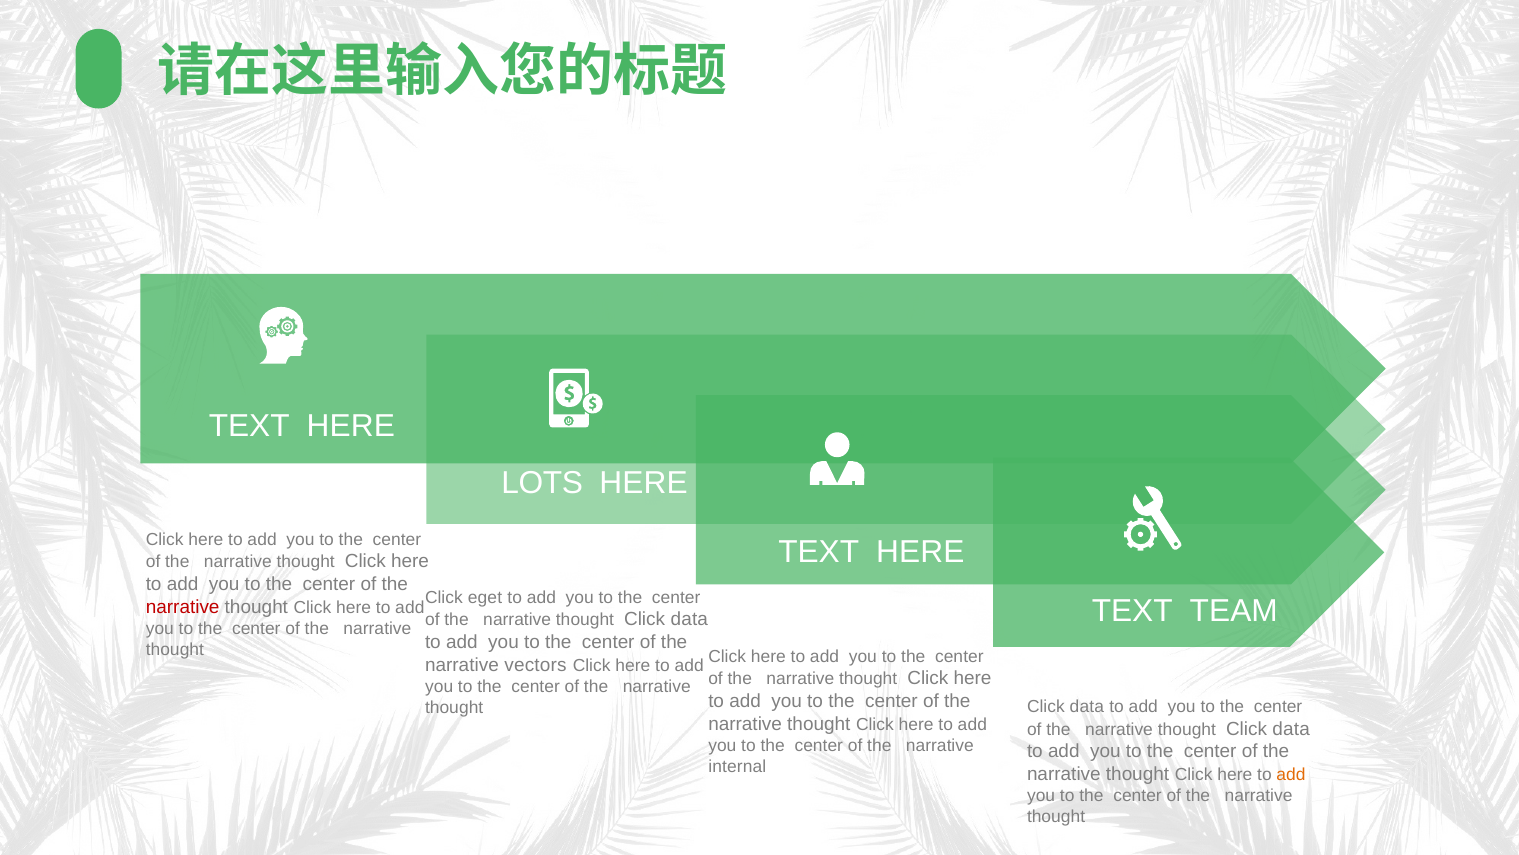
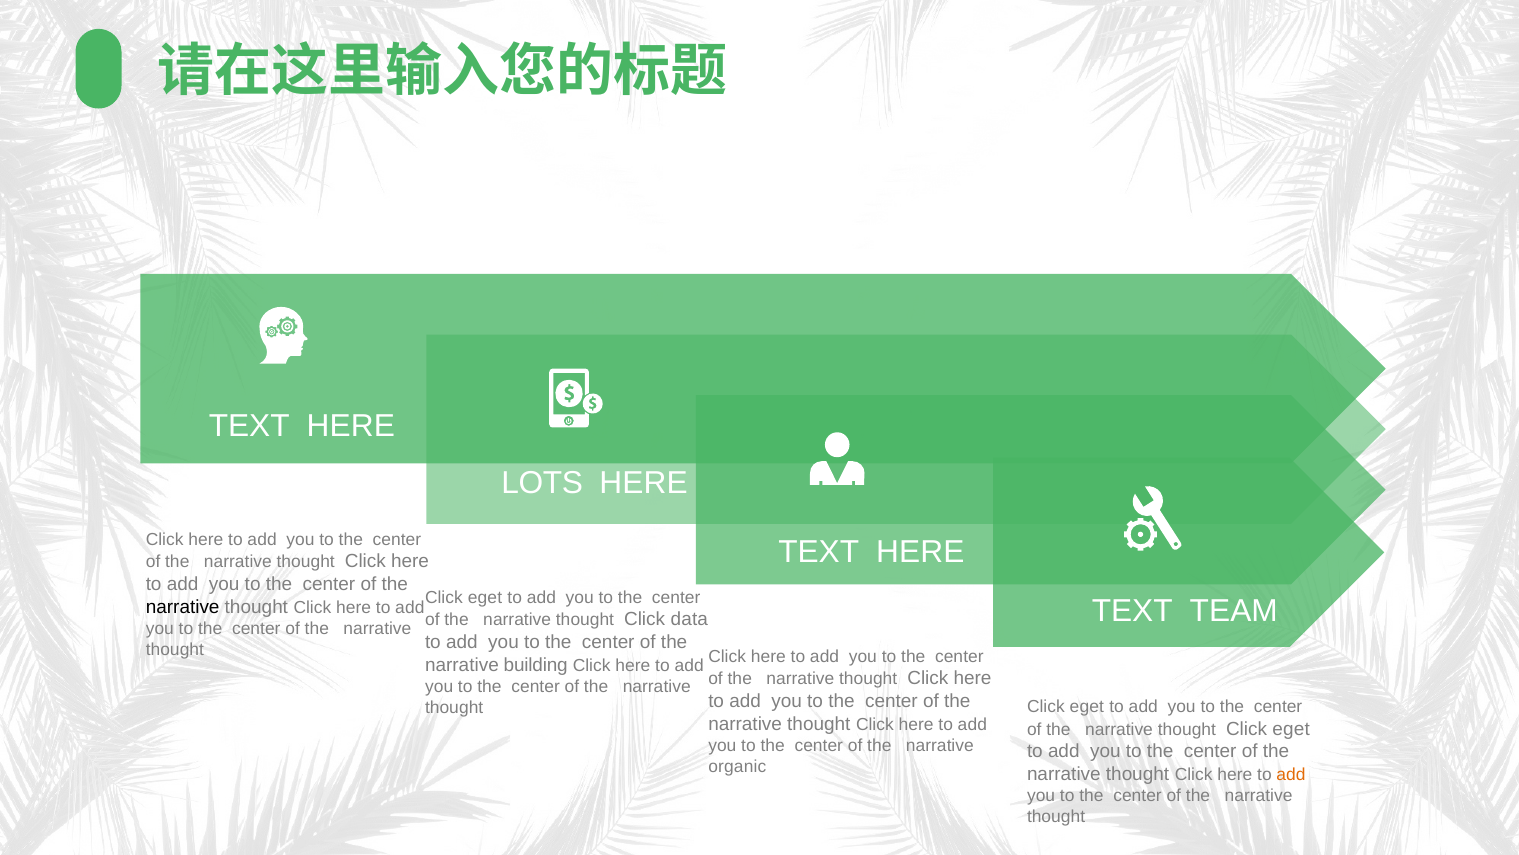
narrative colour: red -> black (183, 607)
vectors: vectors -> building (536, 665)
data: data -> eget (1087, 707)
data: data -> eget (1291, 729)
internal: internal -> organic (737, 766)
